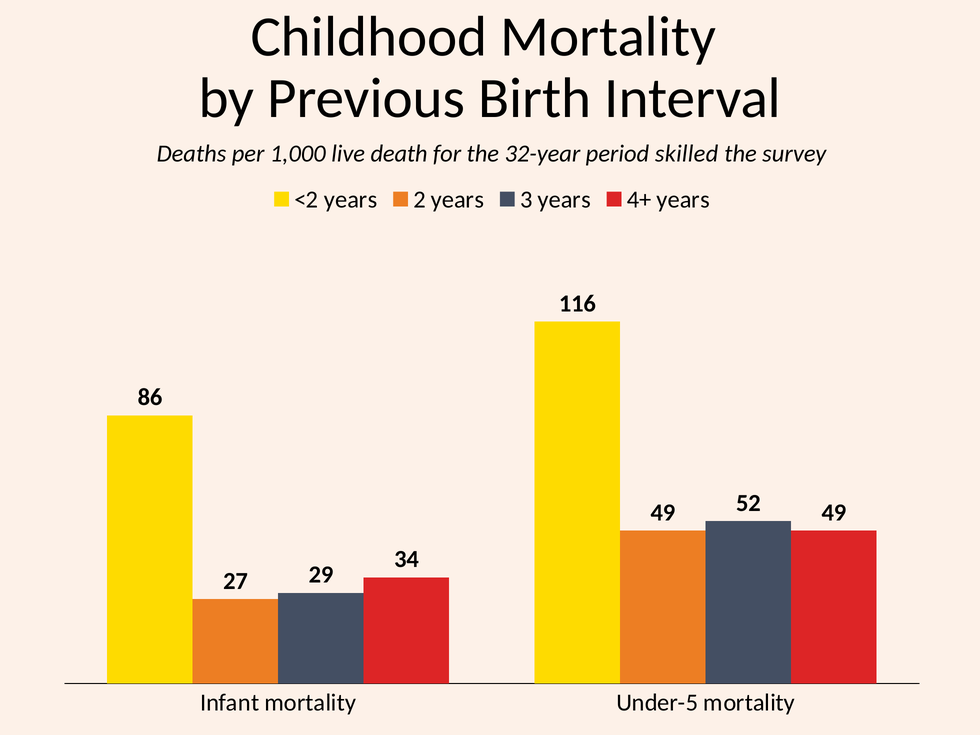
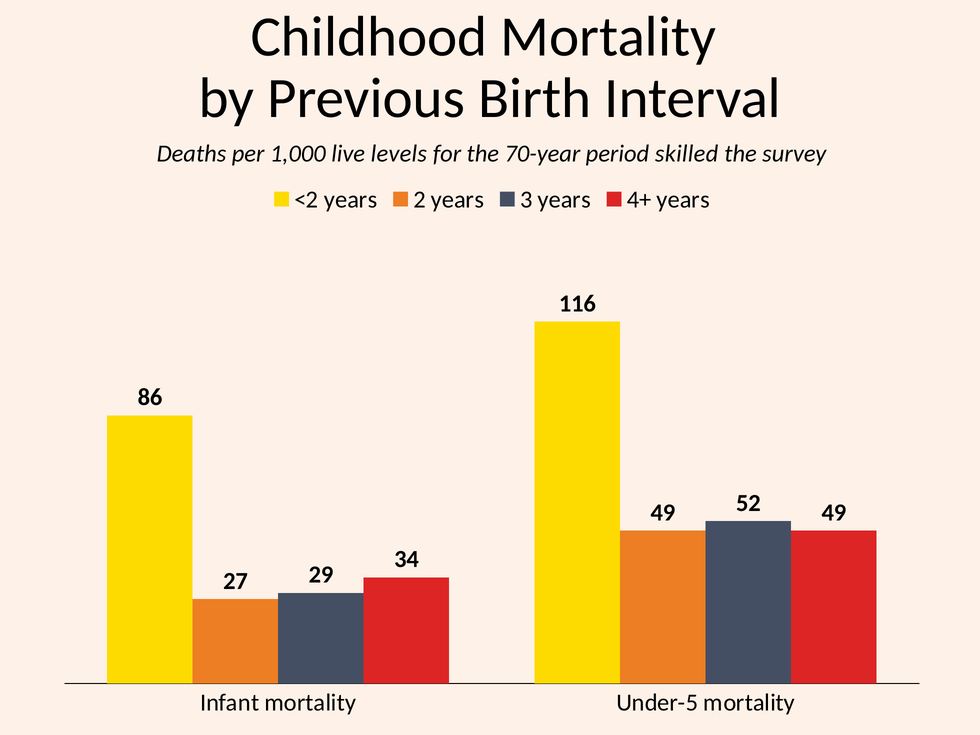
death: death -> levels (399, 154)
32-year: 32-year -> 70-year (542, 154)
